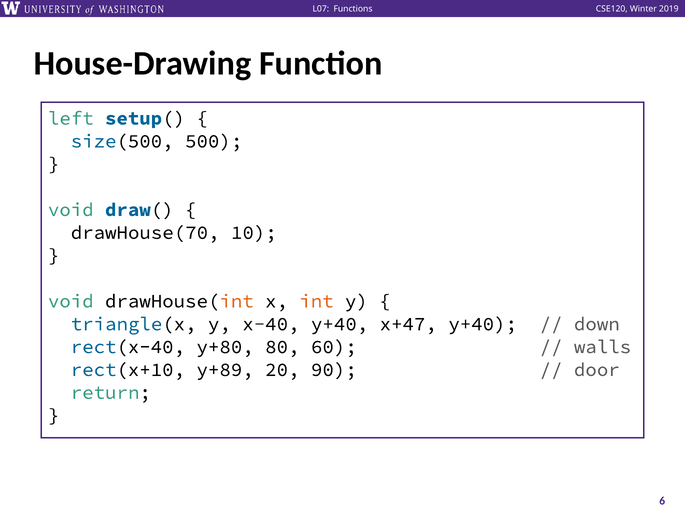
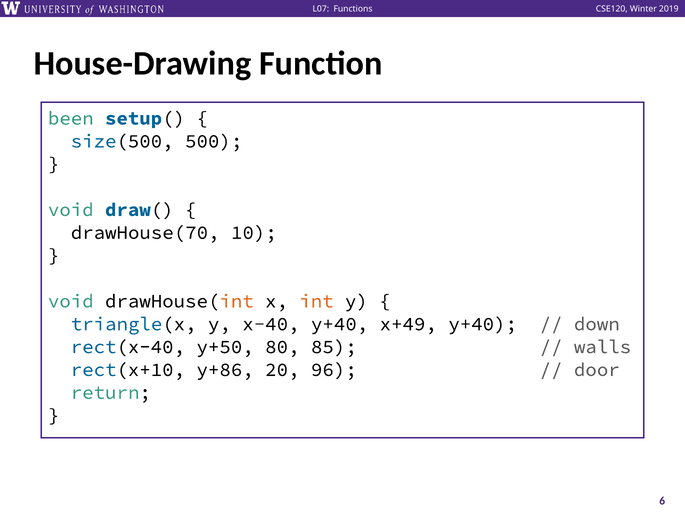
left: left -> been (71, 118)
x+47: x+47 -> x+49 (408, 324)
y+80: y+80 -> y+50 (225, 347)
60: 60 -> 85 (334, 347)
y+89: y+89 -> y+86 (225, 369)
90: 90 -> 96 (334, 369)
